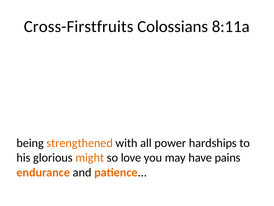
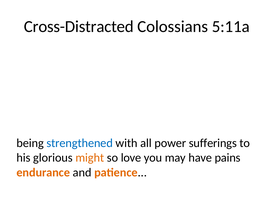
Cross-Firstfruits: Cross-Firstfruits -> Cross-Distracted (79, 27)
8:11a: 8:11a -> 5:11a (231, 27)
strengthened colour: orange -> blue (80, 143)
hardships: hardships -> sufferings (213, 143)
